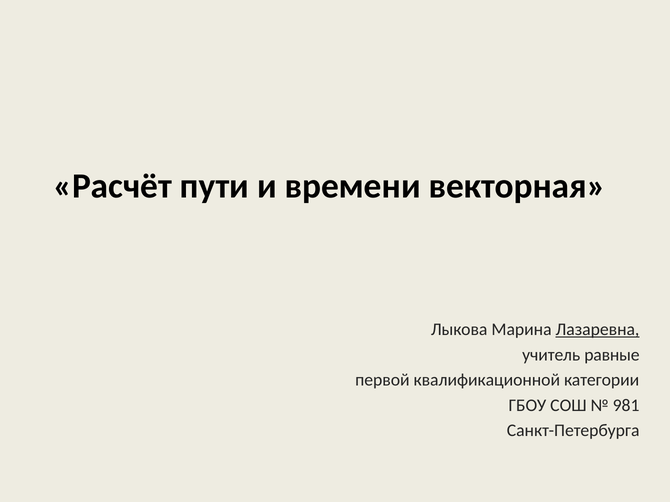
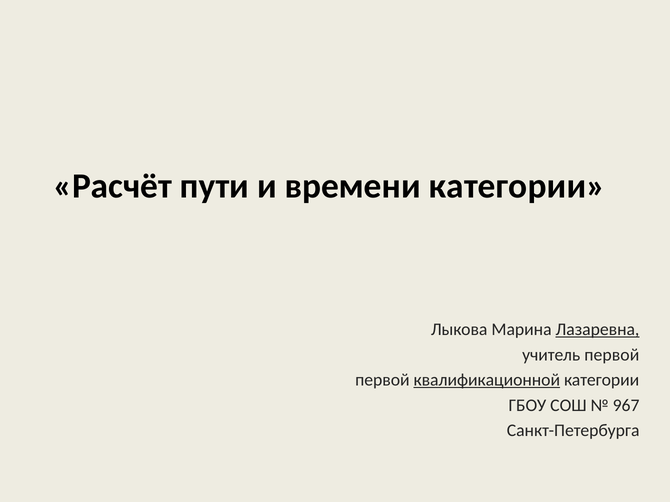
времени векторная: векторная -> категории (517, 186)
учитель равные: равные -> первой (612, 355)
квалификационной underline: none -> present (487, 380)
981: 981 -> 967 (626, 406)
